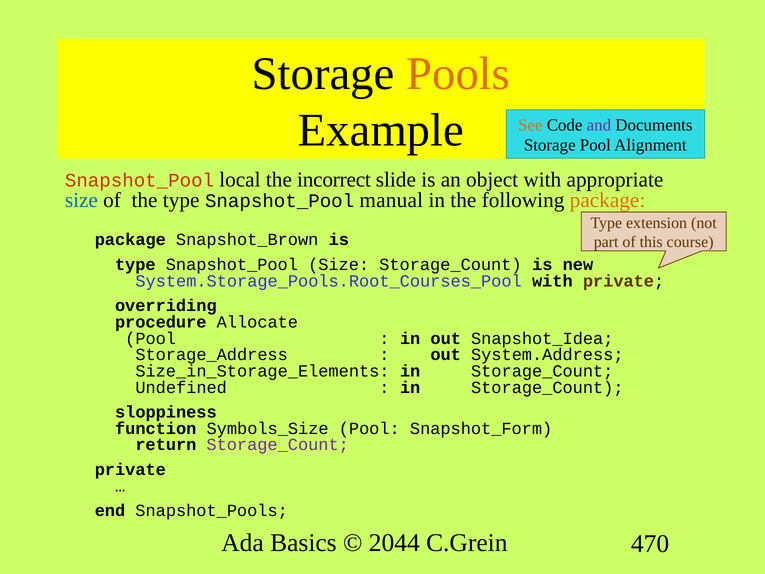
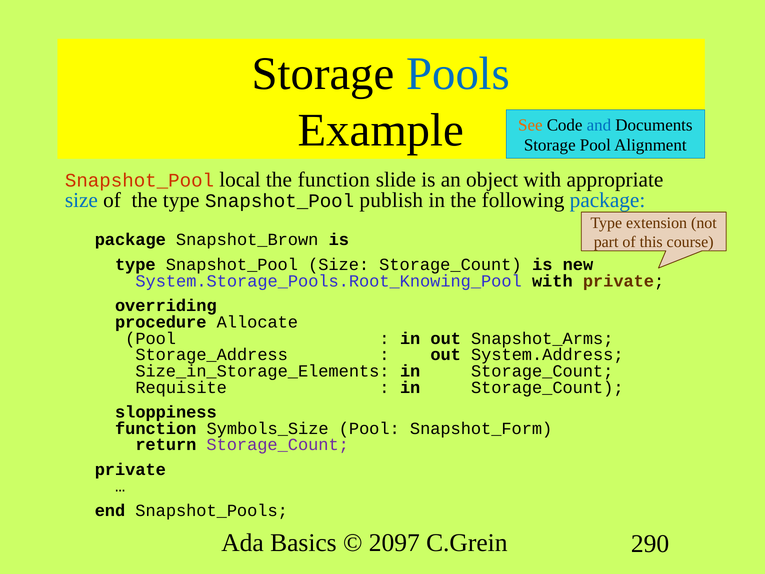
Pools colour: orange -> blue (458, 74)
and colour: purple -> blue (599, 125)
the incorrect: incorrect -> function (334, 180)
manual: manual -> publish (391, 200)
package colour: orange -> blue (608, 200)
System.Storage_Pools.Root_Courses_Pool: System.Storage_Pools.Root_Courses_Pool -> System.Storage_Pools.Root_Knowing_Pool (329, 281)
Snapshot_Idea: Snapshot_Idea -> Snapshot_Arms (542, 338)
Undefined: Undefined -> Requisite (181, 387)
2044: 2044 -> 2097 (394, 543)
470: 470 -> 290 (650, 544)
